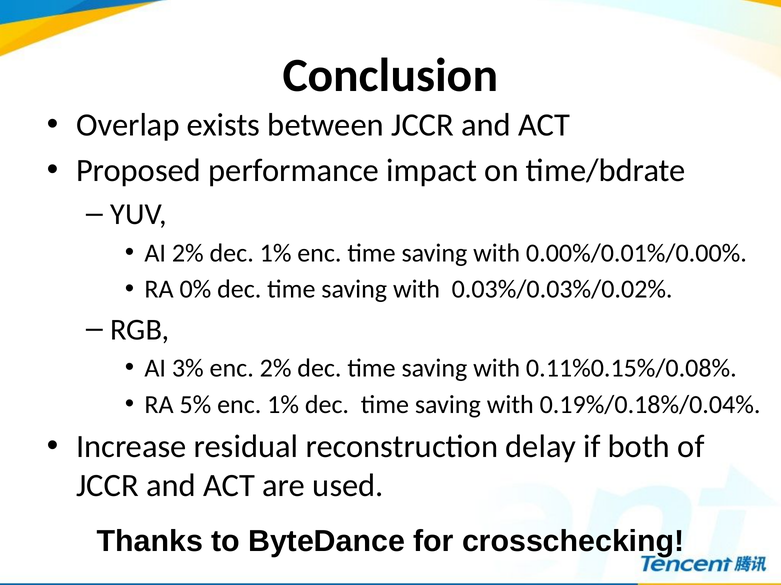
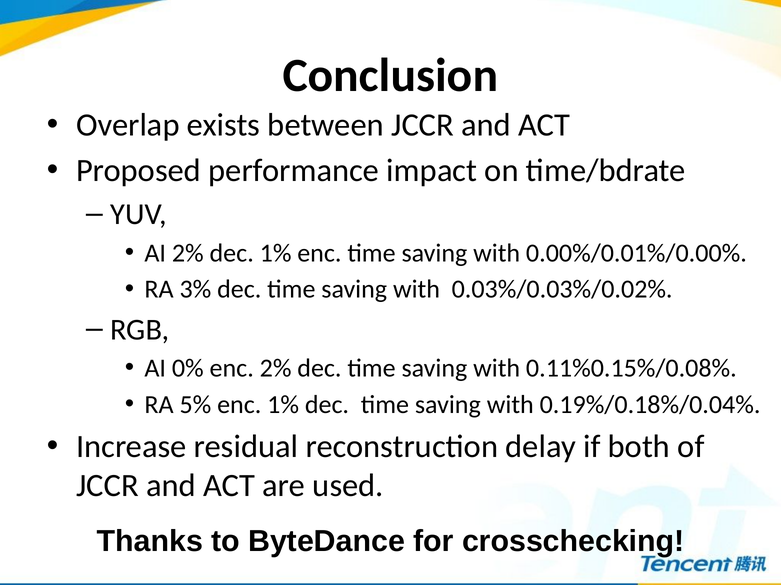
0%: 0% -> 3% (195, 290)
3%: 3% -> 0% (188, 369)
